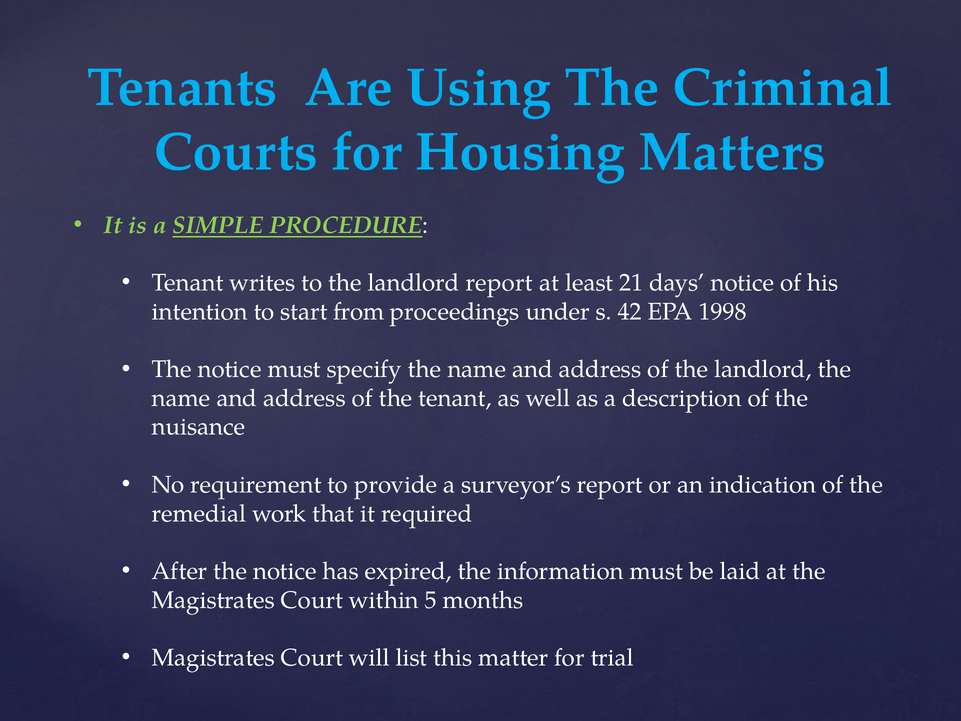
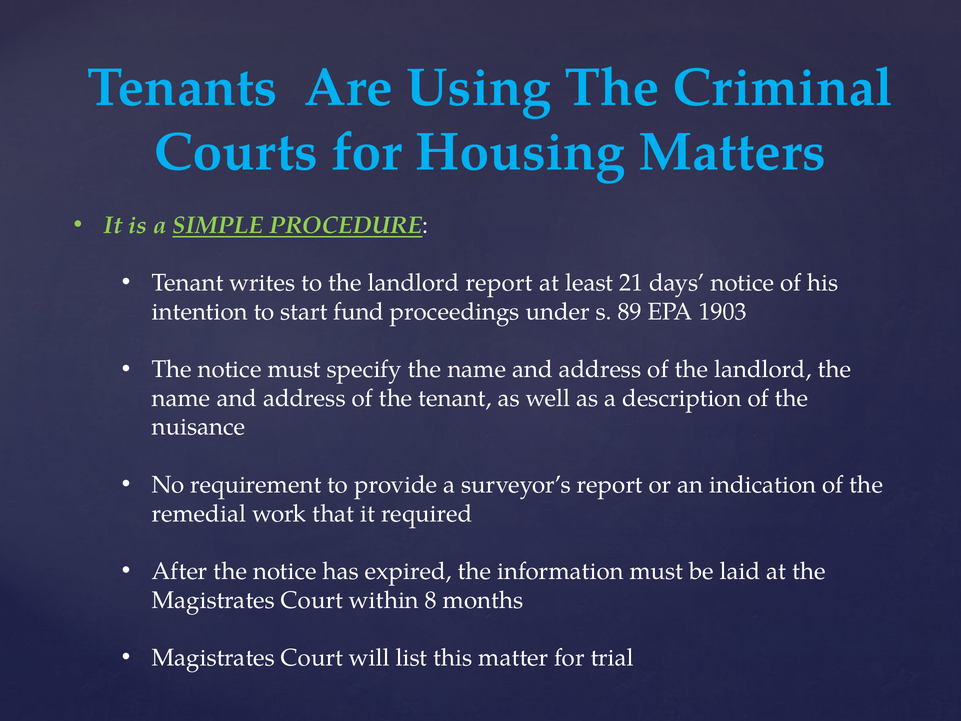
from: from -> fund (359, 312)
42: 42 -> 89 (630, 312)
1998: 1998 -> 1903 (723, 312)
5: 5 -> 8 (431, 600)
